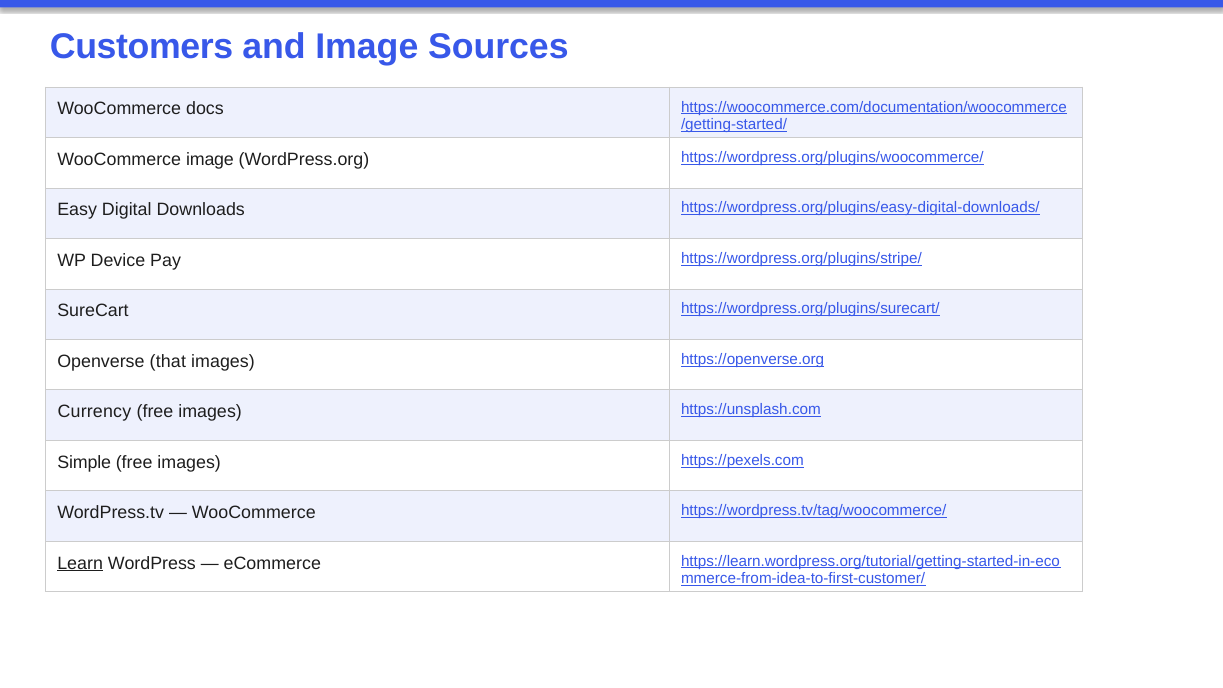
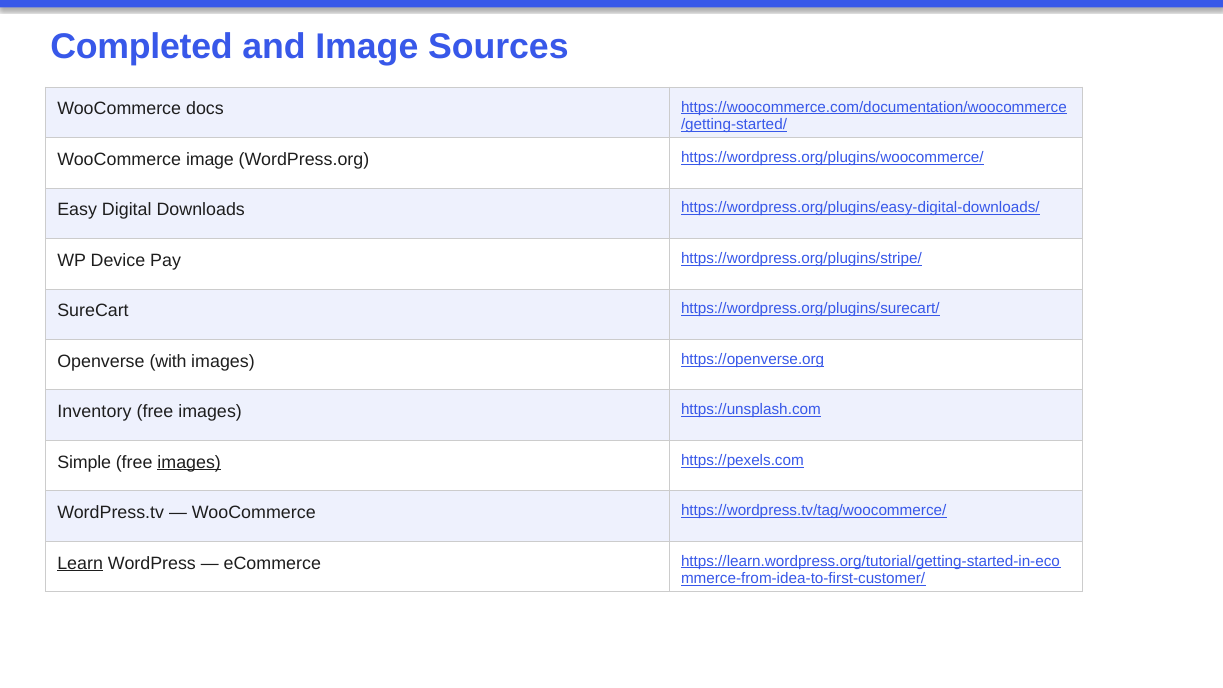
Customers: Customers -> Completed (142, 46)
that: that -> with (168, 361)
Currency: Currency -> Inventory (94, 412)
images underline: none -> present (189, 462)
